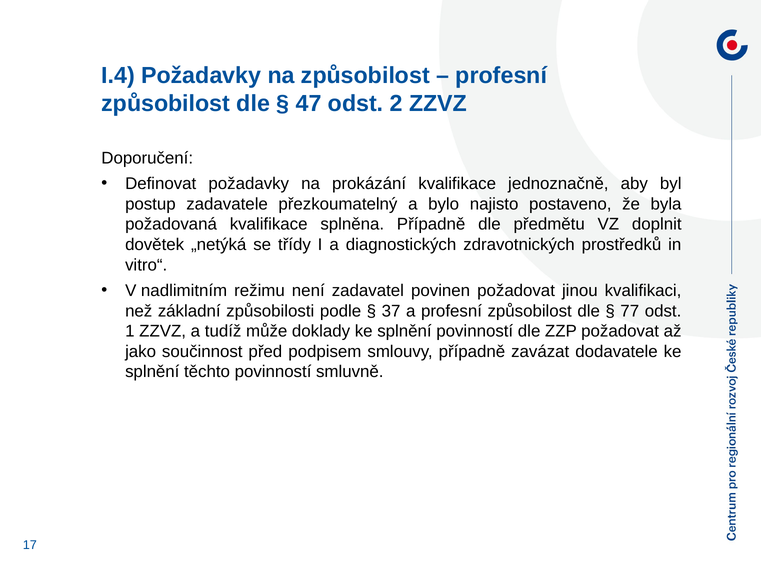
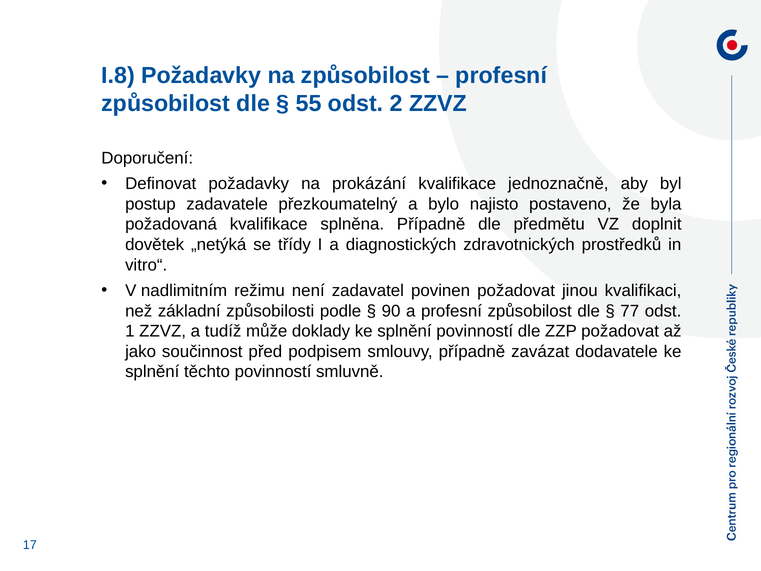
I.4: I.4 -> I.8 (118, 76)
47: 47 -> 55 (309, 103)
37: 37 -> 90 (391, 311)
